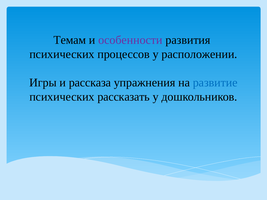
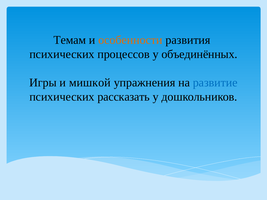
особенности colour: purple -> orange (130, 40)
расположении: расположении -> объединённых (199, 54)
рассказа: рассказа -> мишкой (90, 83)
